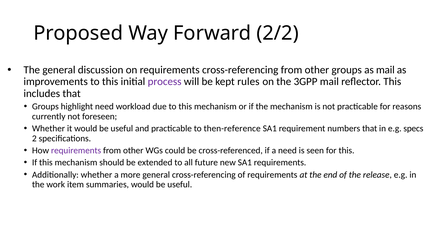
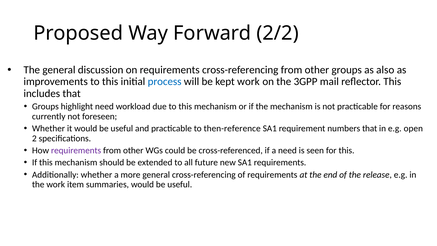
as mail: mail -> also (385, 70)
process colour: purple -> blue (165, 82)
kept rules: rules -> work (248, 82)
specs: specs -> open (413, 128)
